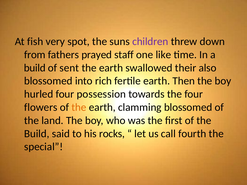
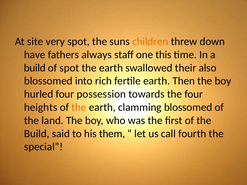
fish: fish -> site (35, 42)
children colour: purple -> orange (150, 42)
from: from -> have (35, 55)
prayed: prayed -> always (97, 55)
like: like -> this (164, 55)
of sent: sent -> spot (69, 68)
flowers: flowers -> heights (41, 107)
rocks: rocks -> them (112, 134)
